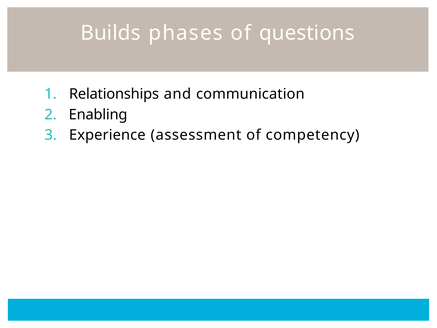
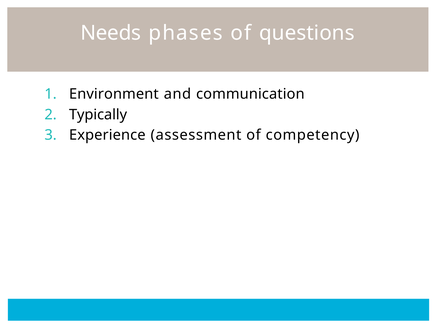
Builds: Builds -> Needs (111, 33)
Relationships: Relationships -> Environment (114, 94)
Enabling: Enabling -> Typically (98, 114)
